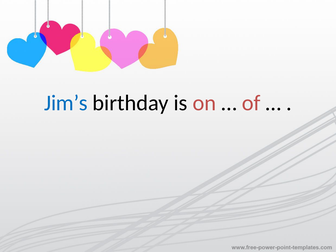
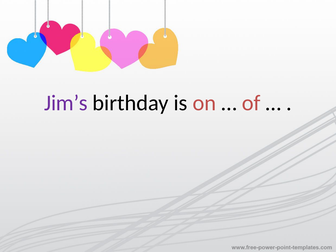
Jim’s colour: blue -> purple (66, 103)
